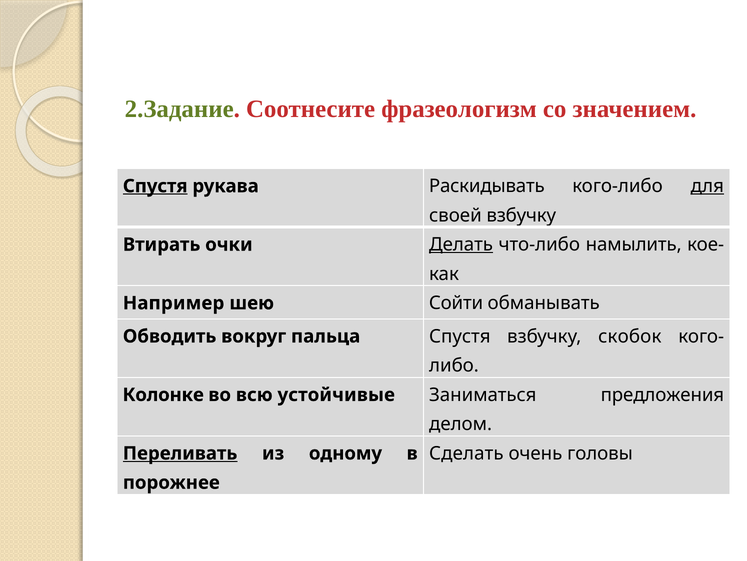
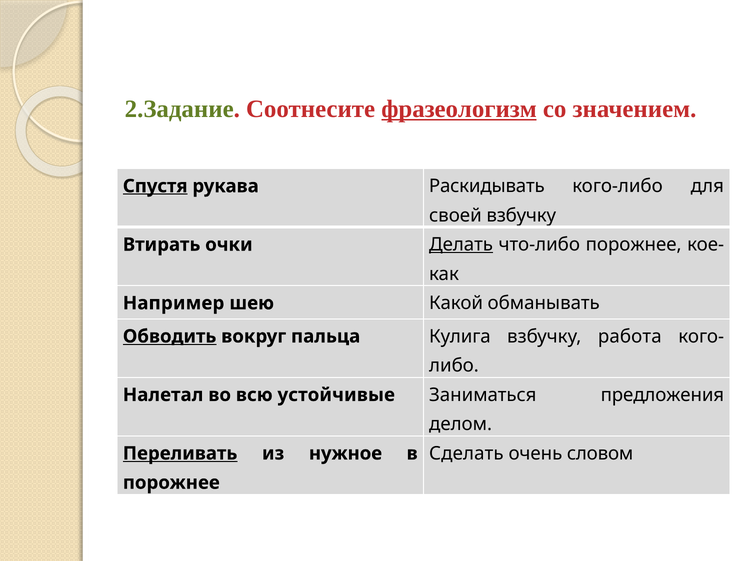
фразеологизм underline: none -> present (459, 109)
для underline: present -> none (707, 186)
что-либо намылить: намылить -> порожнее (634, 244)
Сойти: Сойти -> Какой (456, 303)
Обводить underline: none -> present (170, 336)
пальца Спустя: Спустя -> Кулига (460, 336)
скобок: скобок -> работа (630, 336)
Колонке: Колонке -> Налетал (163, 394)
головы: головы -> словом (600, 453)
одному: одному -> нужное (345, 453)
